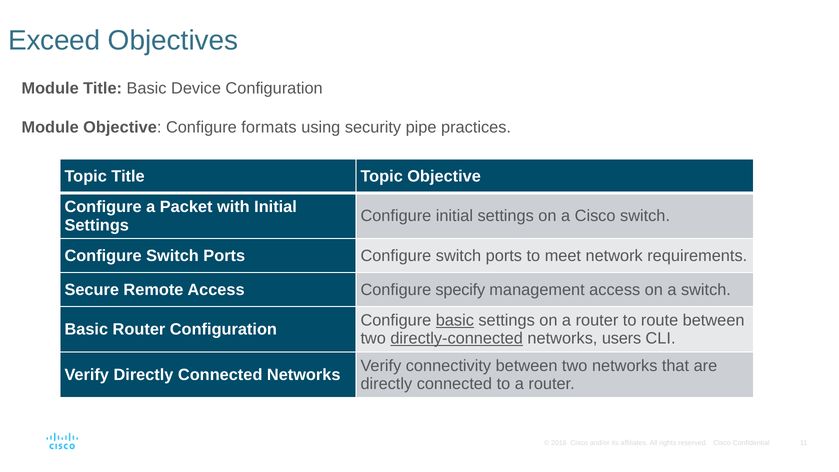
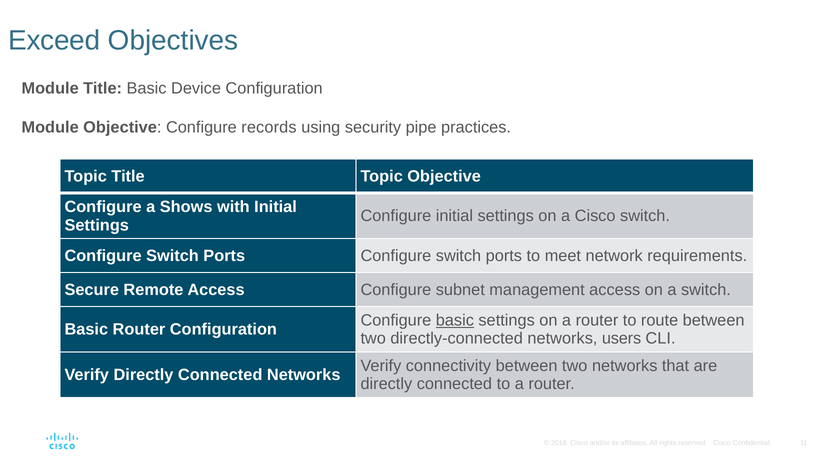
formats: formats -> records (269, 128)
Packet: Packet -> Shows (186, 207)
specify: specify -> subnet (460, 290)
directly-connected underline: present -> none (457, 339)
